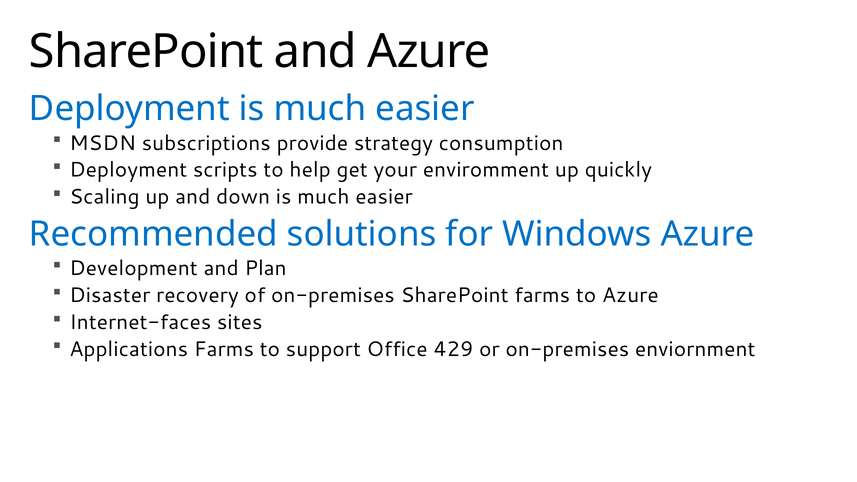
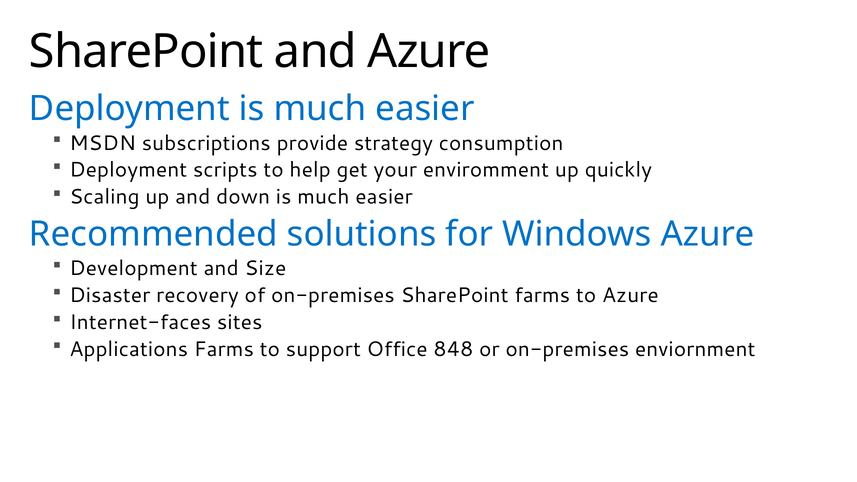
Plan: Plan -> Size (265, 269)
429: 429 -> 848 (453, 349)
